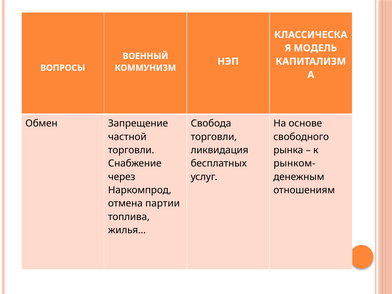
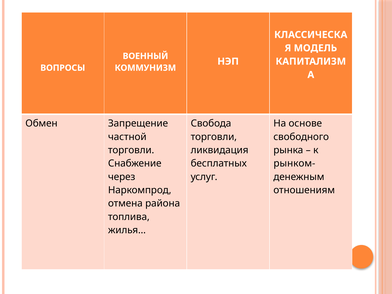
партии: партии -> района (163, 203)
